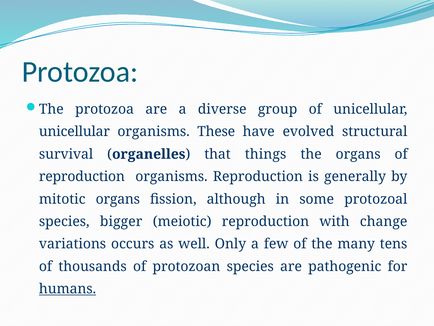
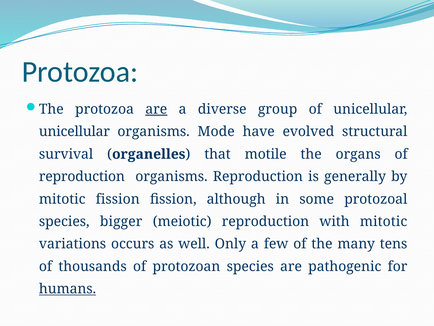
are underline: none -> present (156, 109)
These: These -> Mode (216, 132)
things: things -> motile (266, 154)
mitotic organs: organs -> fission (118, 199)
with change: change -> mitotic (384, 221)
